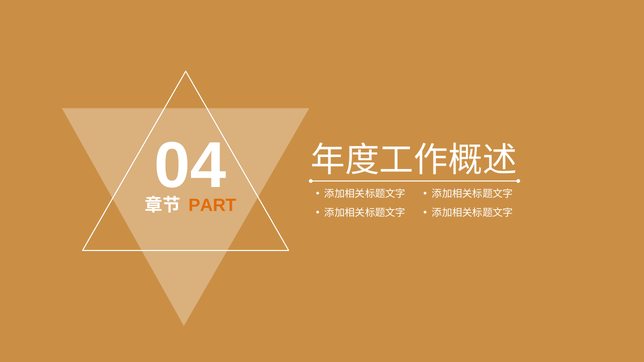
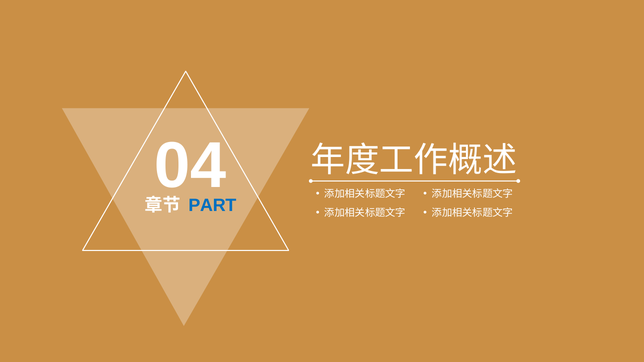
PART colour: orange -> blue (212, 206)
